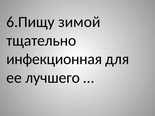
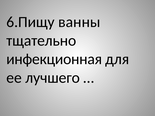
зимой: зимой -> ванны (79, 22)
